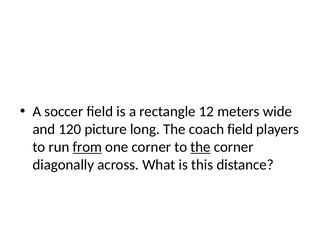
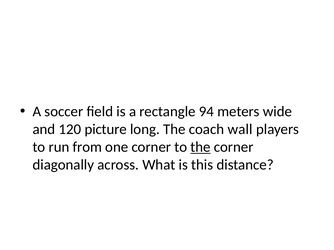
12: 12 -> 94 (206, 112)
coach field: field -> wall (240, 129)
from underline: present -> none (87, 147)
